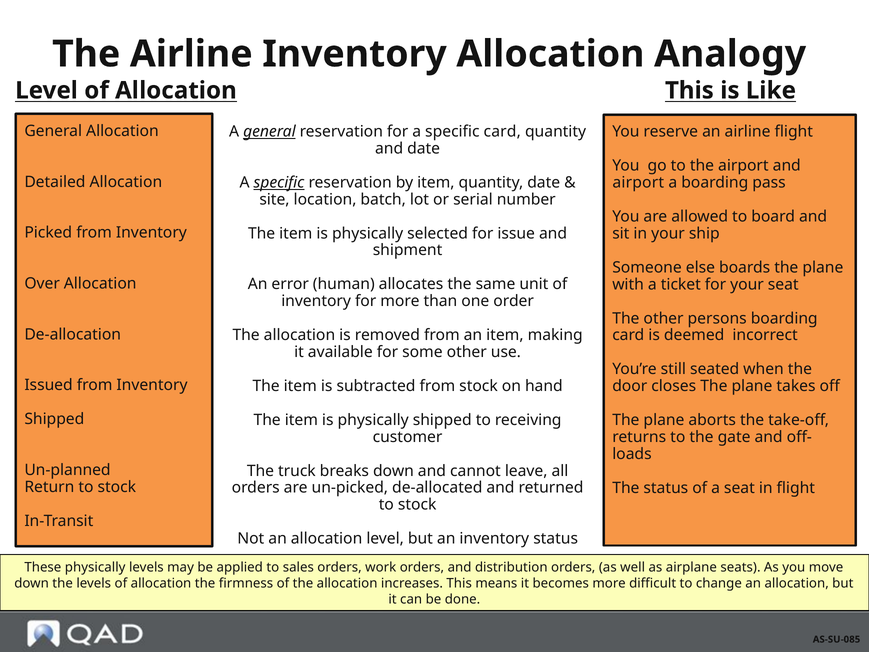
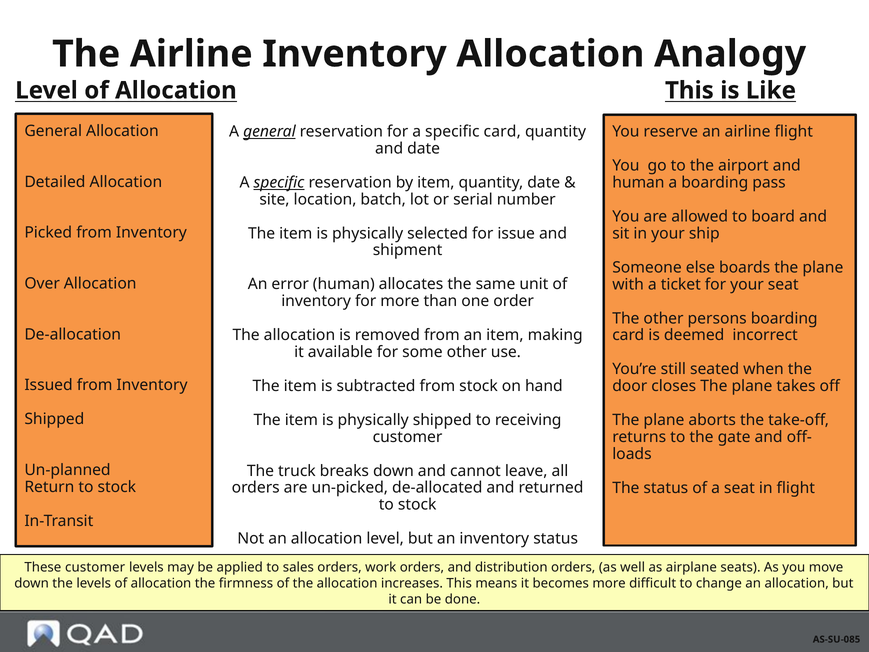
airport: airport -> human (638, 183)
These physically: physically -> customer (95, 567)
